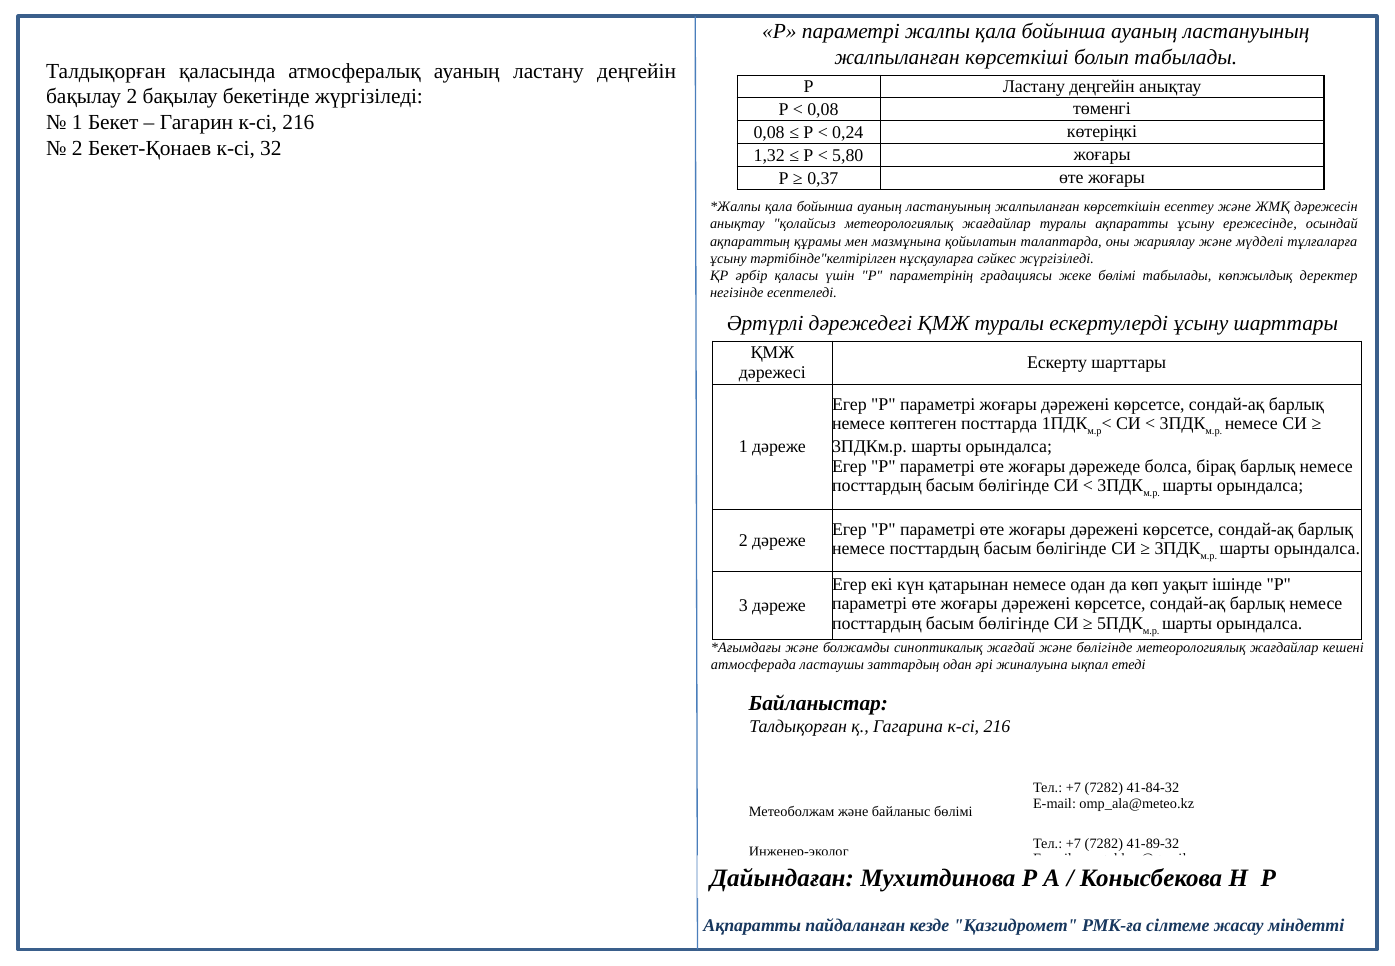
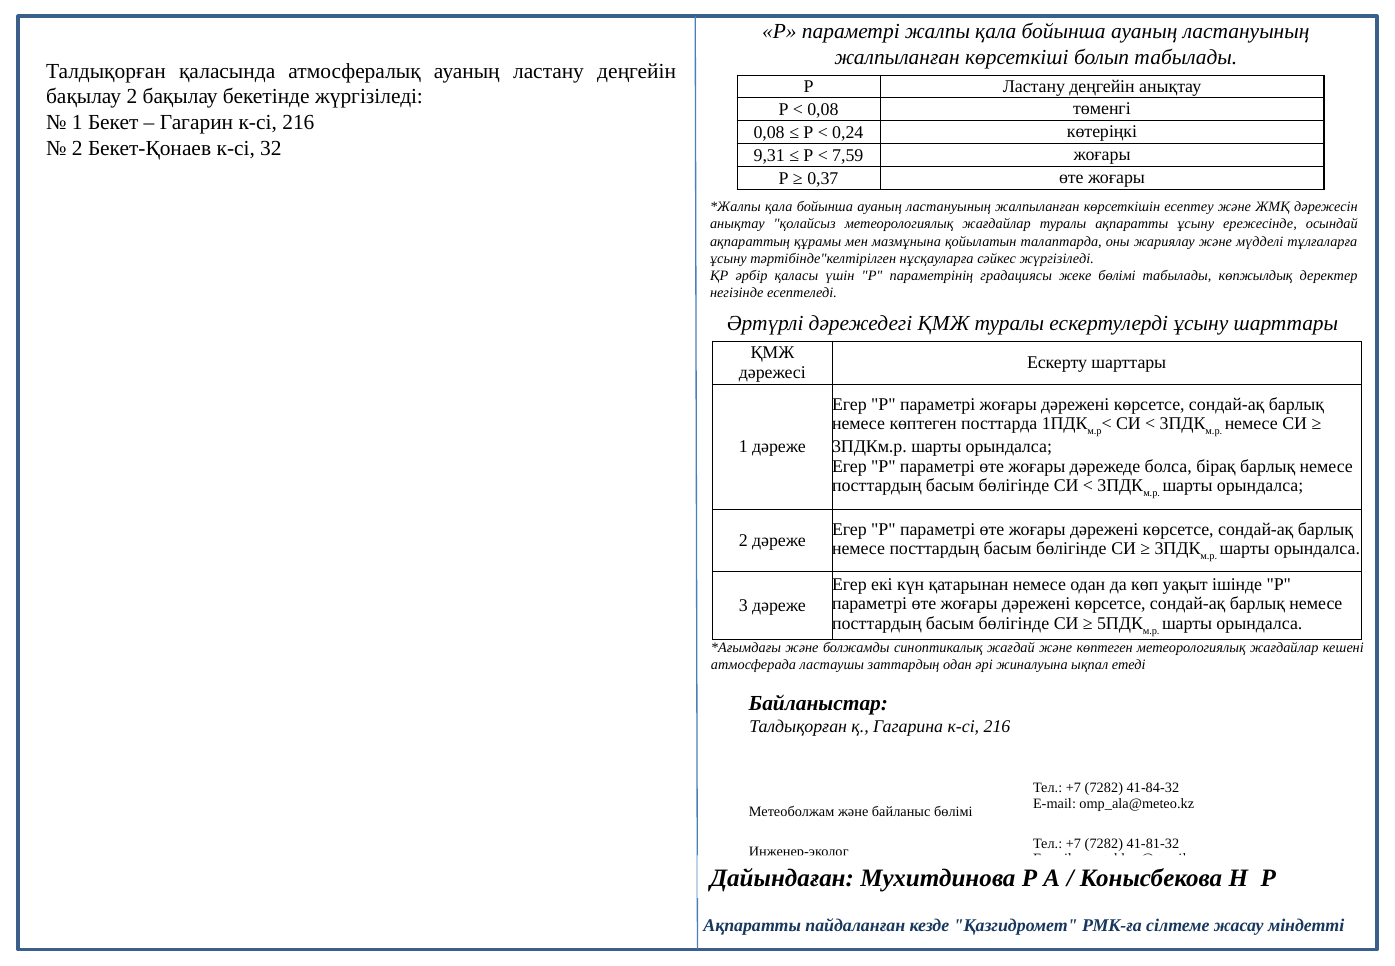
1,32: 1,32 -> 9,31 (769, 155)
5,80: 5,80 -> 7,59 (848, 155)
және бөлігінде: бөлігінде -> көптеген (1105, 647)
41-89-32: 41-89-32 -> 41-81-32 (1153, 843)
